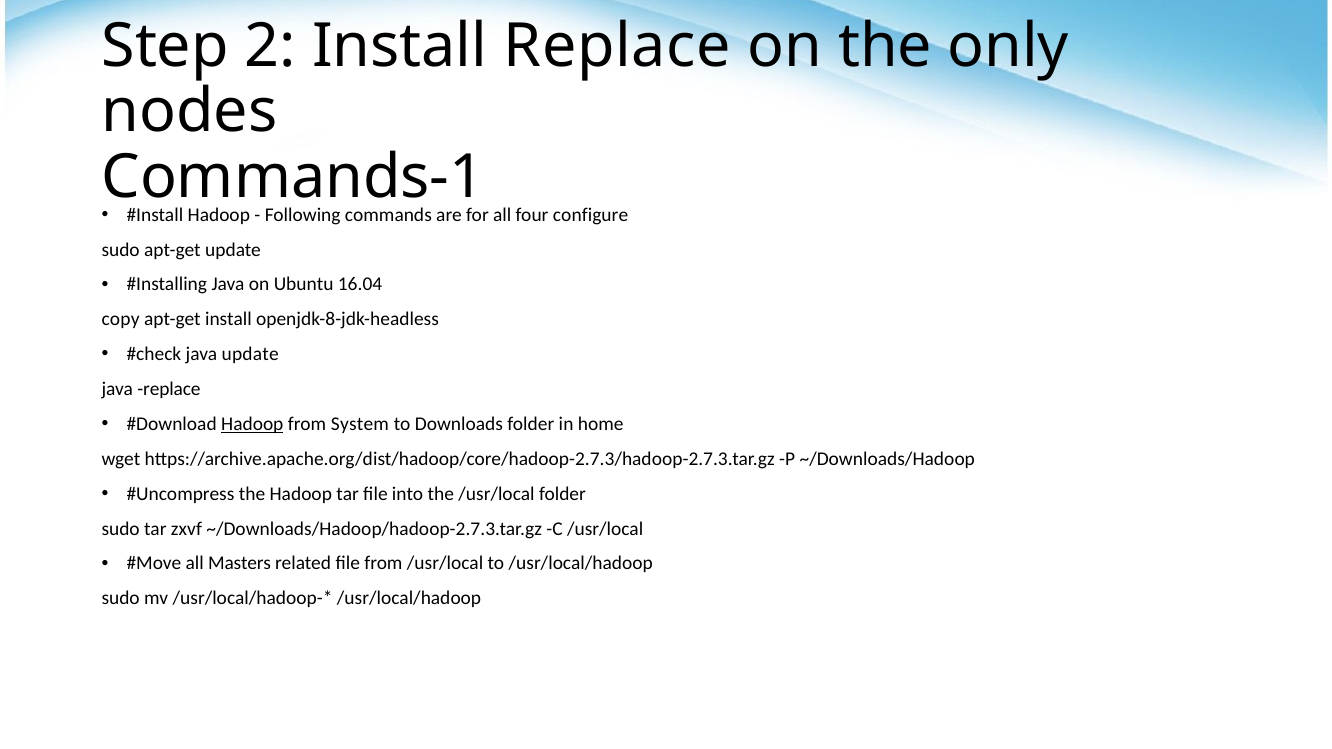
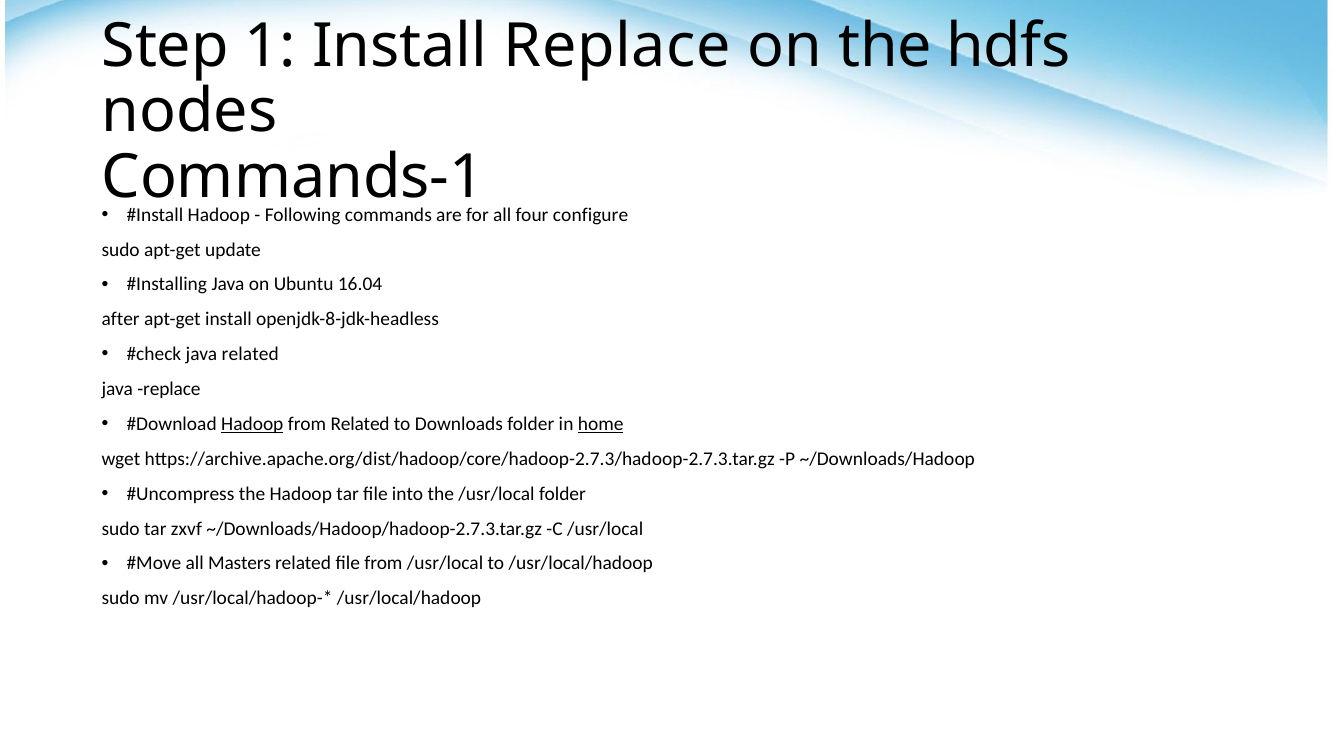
2: 2 -> 1 (271, 46)
only: only -> hdfs (1009, 46)
copy: copy -> after (121, 319)
java update: update -> related (250, 354)
from System: System -> Related (360, 424)
home underline: none -> present (601, 424)
